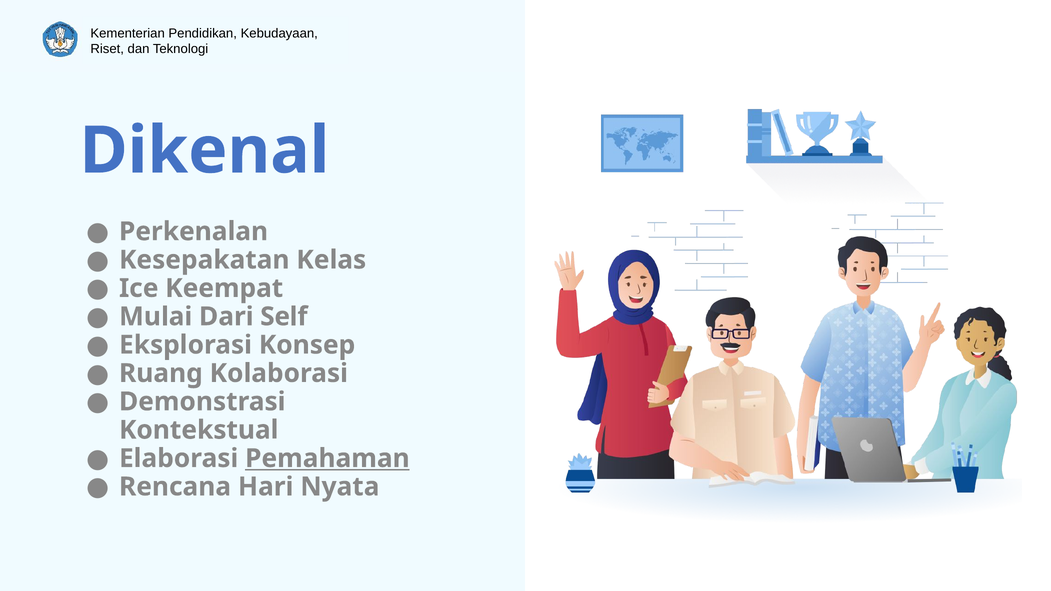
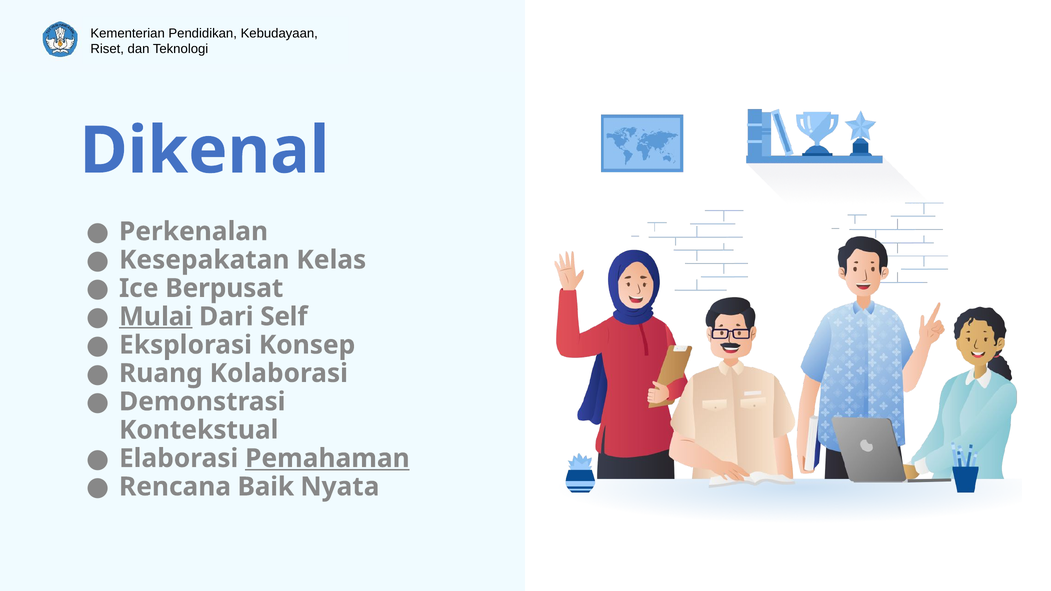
Keempat: Keempat -> Berpusat (224, 288)
Mulai underline: none -> present (156, 317)
Hari: Hari -> Baik (266, 487)
